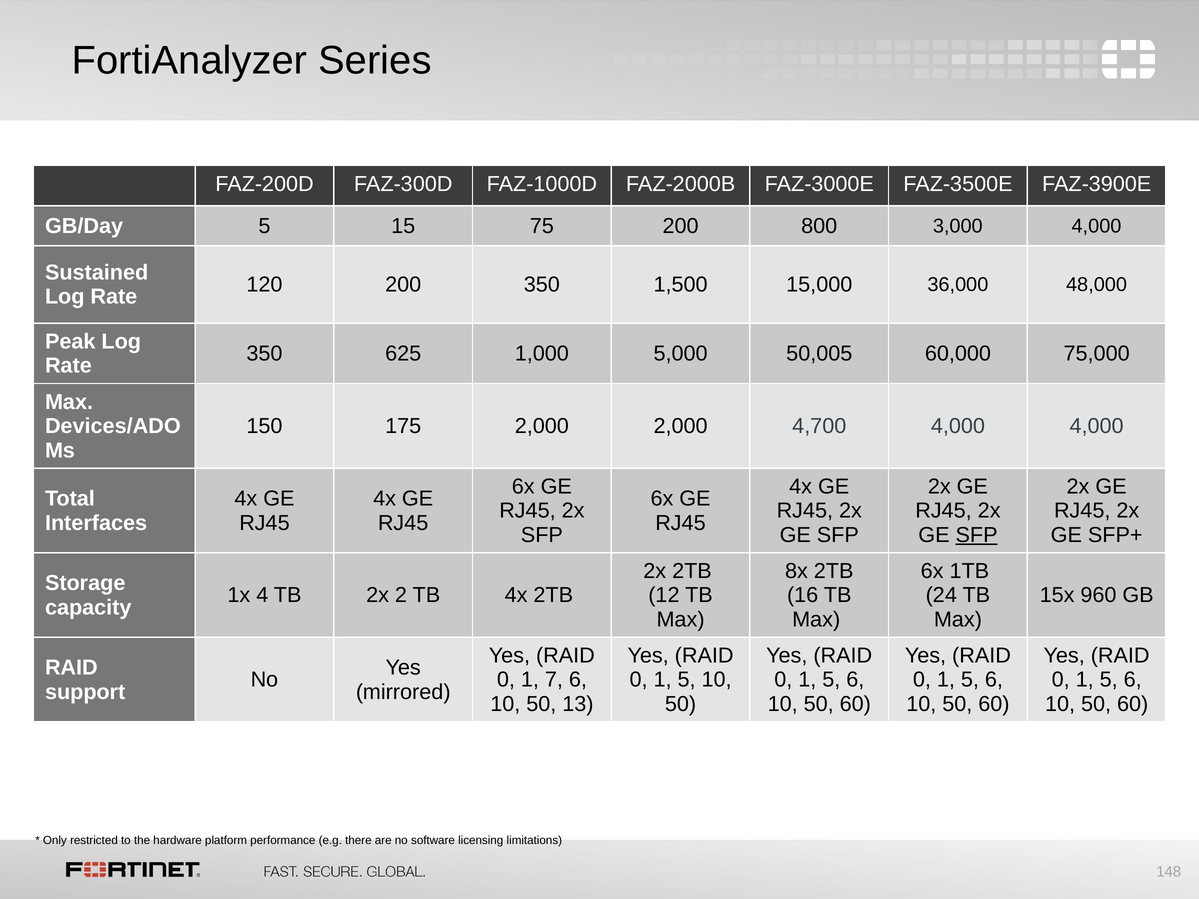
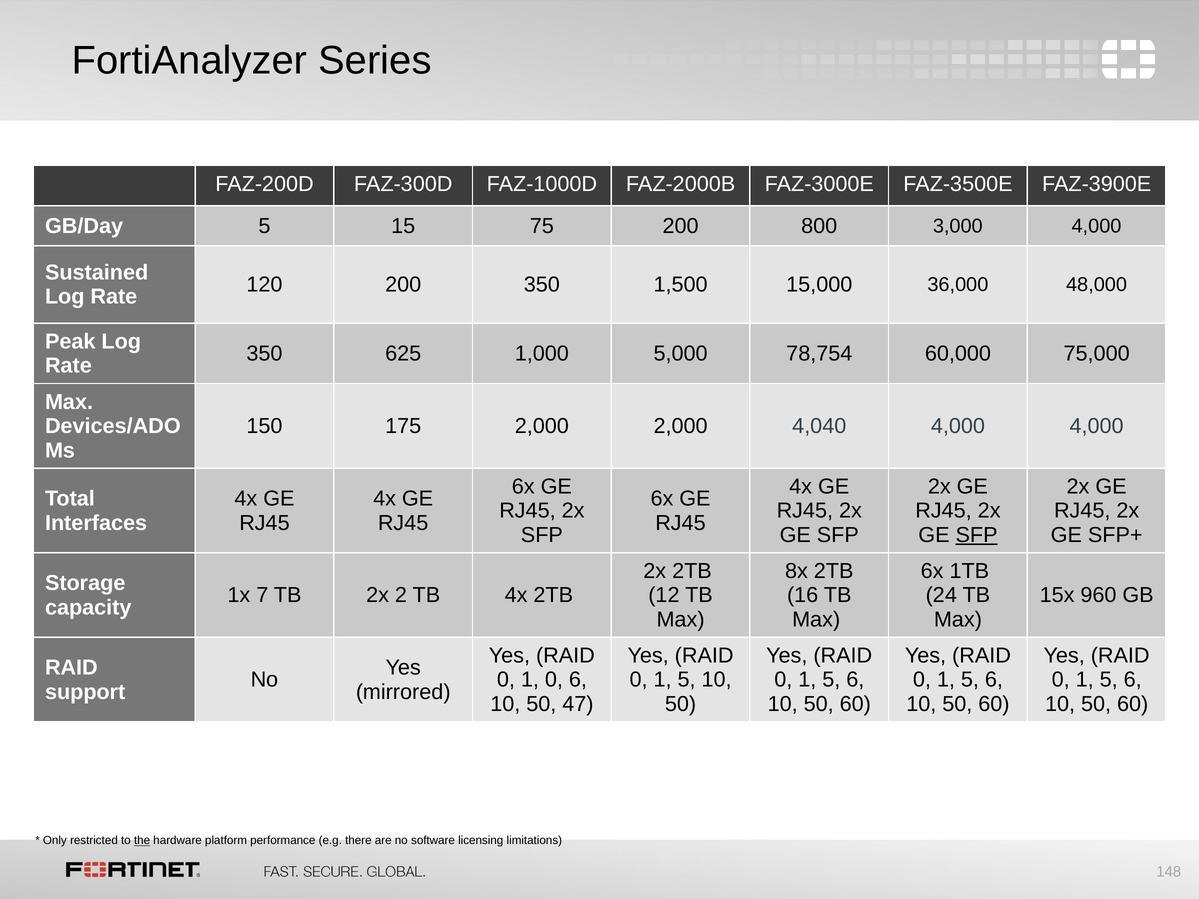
50,005: 50,005 -> 78,754 (819, 354)
4,700: 4,700 -> 4,040 (819, 426)
4: 4 -> 7 (262, 595)
1 7: 7 -> 0 (554, 680)
13: 13 -> 47 (578, 704)
the underline: none -> present (142, 841)
